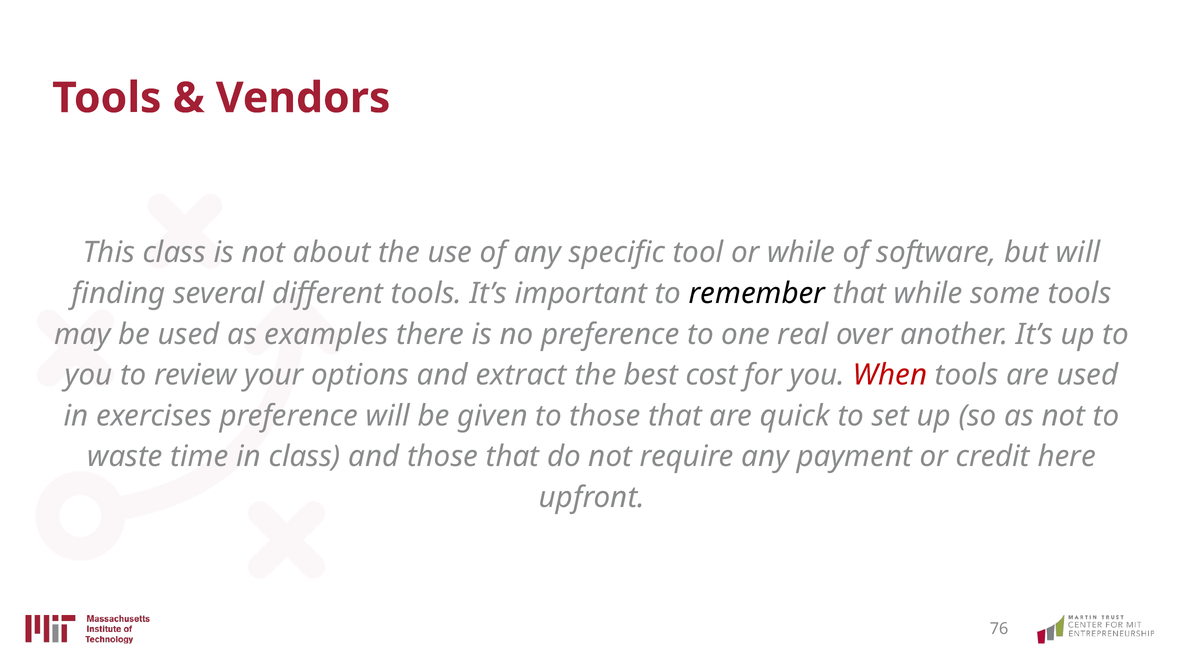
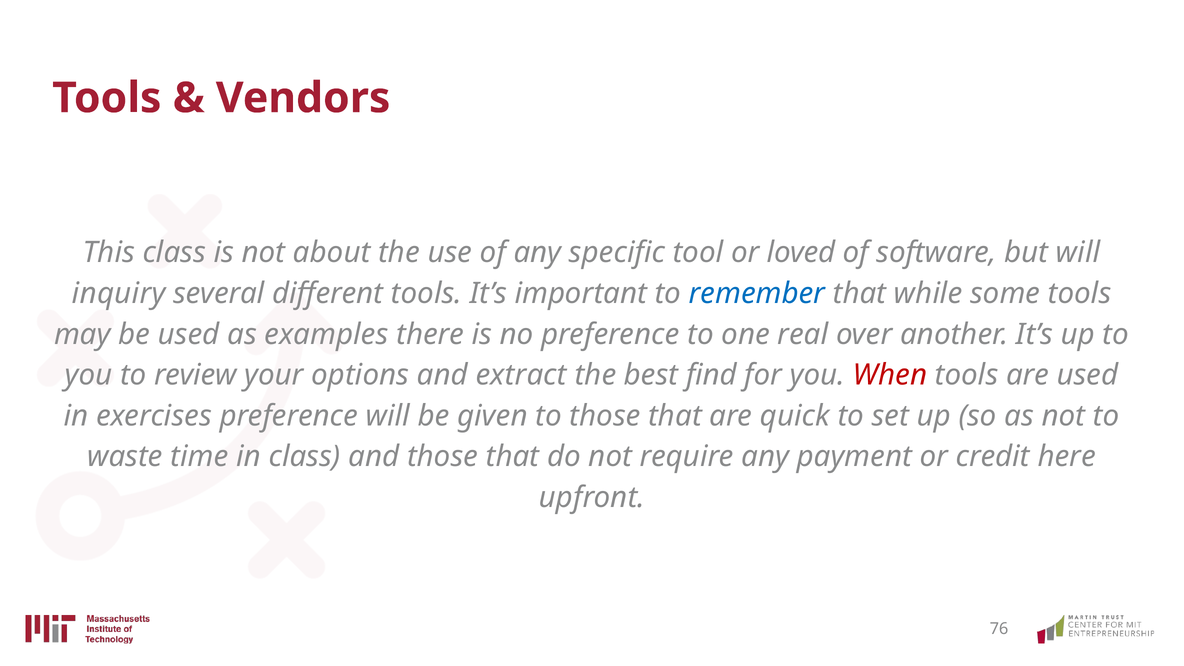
or while: while -> loved (801, 253)
finding: finding -> inquiry (119, 293)
remember colour: black -> blue (757, 293)
cost: cost -> find (711, 375)
